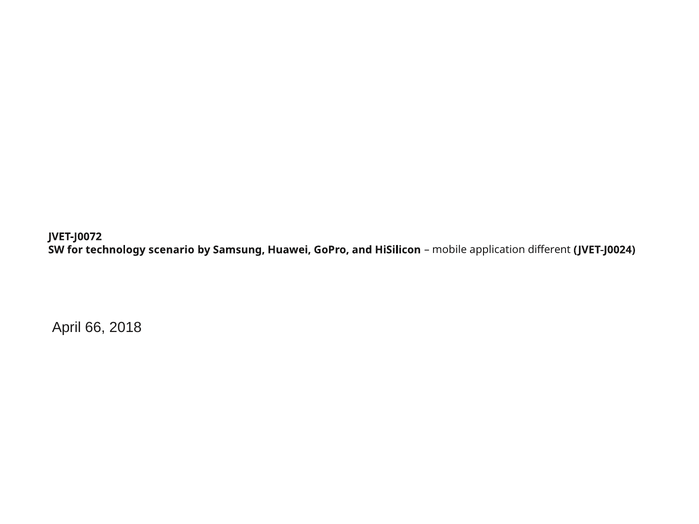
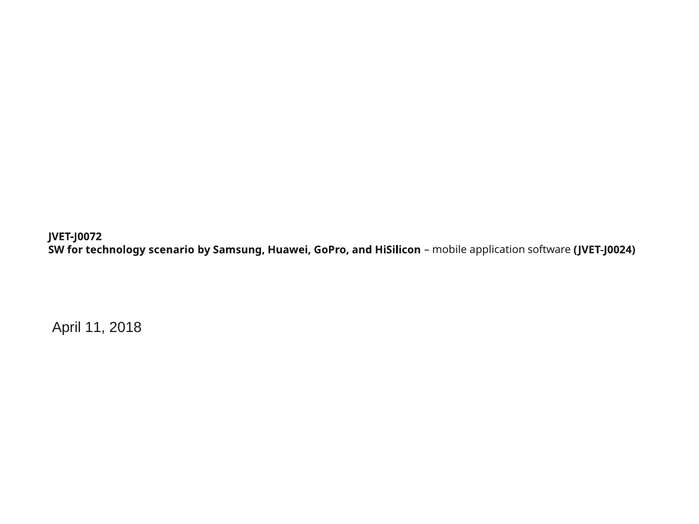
different: different -> software (549, 250)
66: 66 -> 11 (95, 328)
